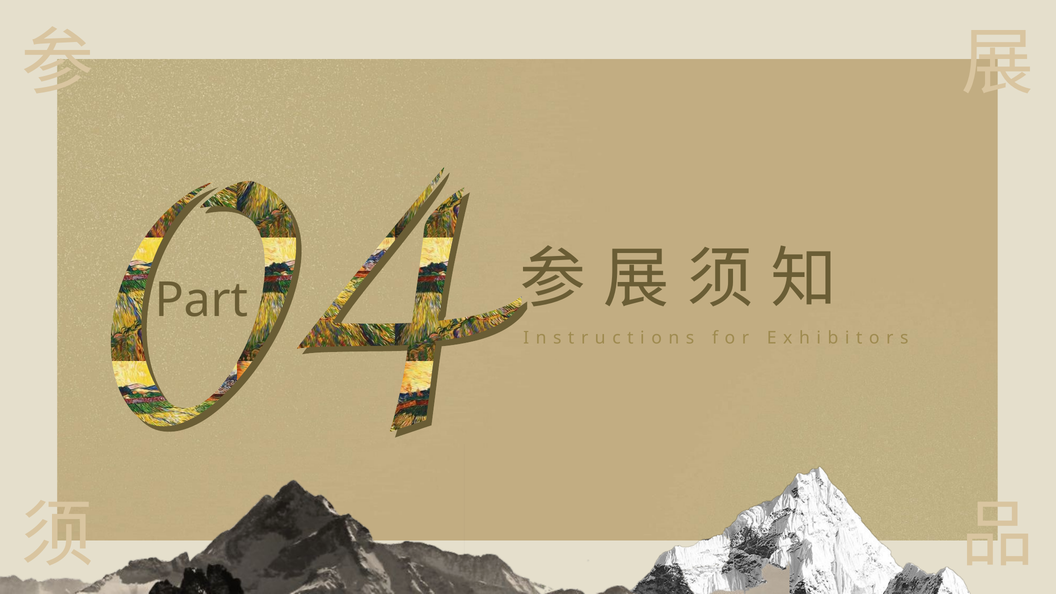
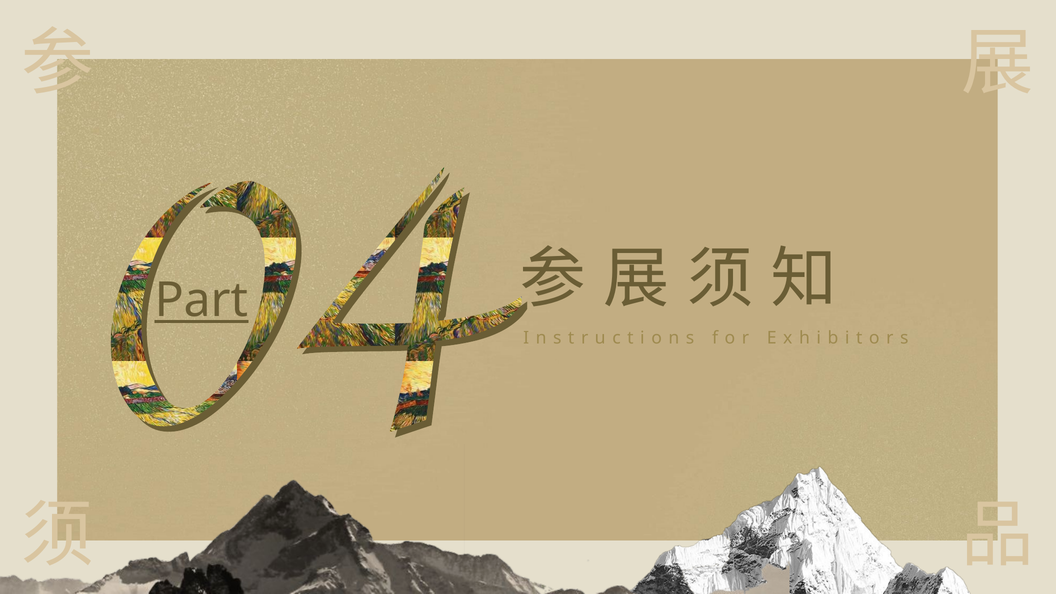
Part underline: none -> present (201, 301)
